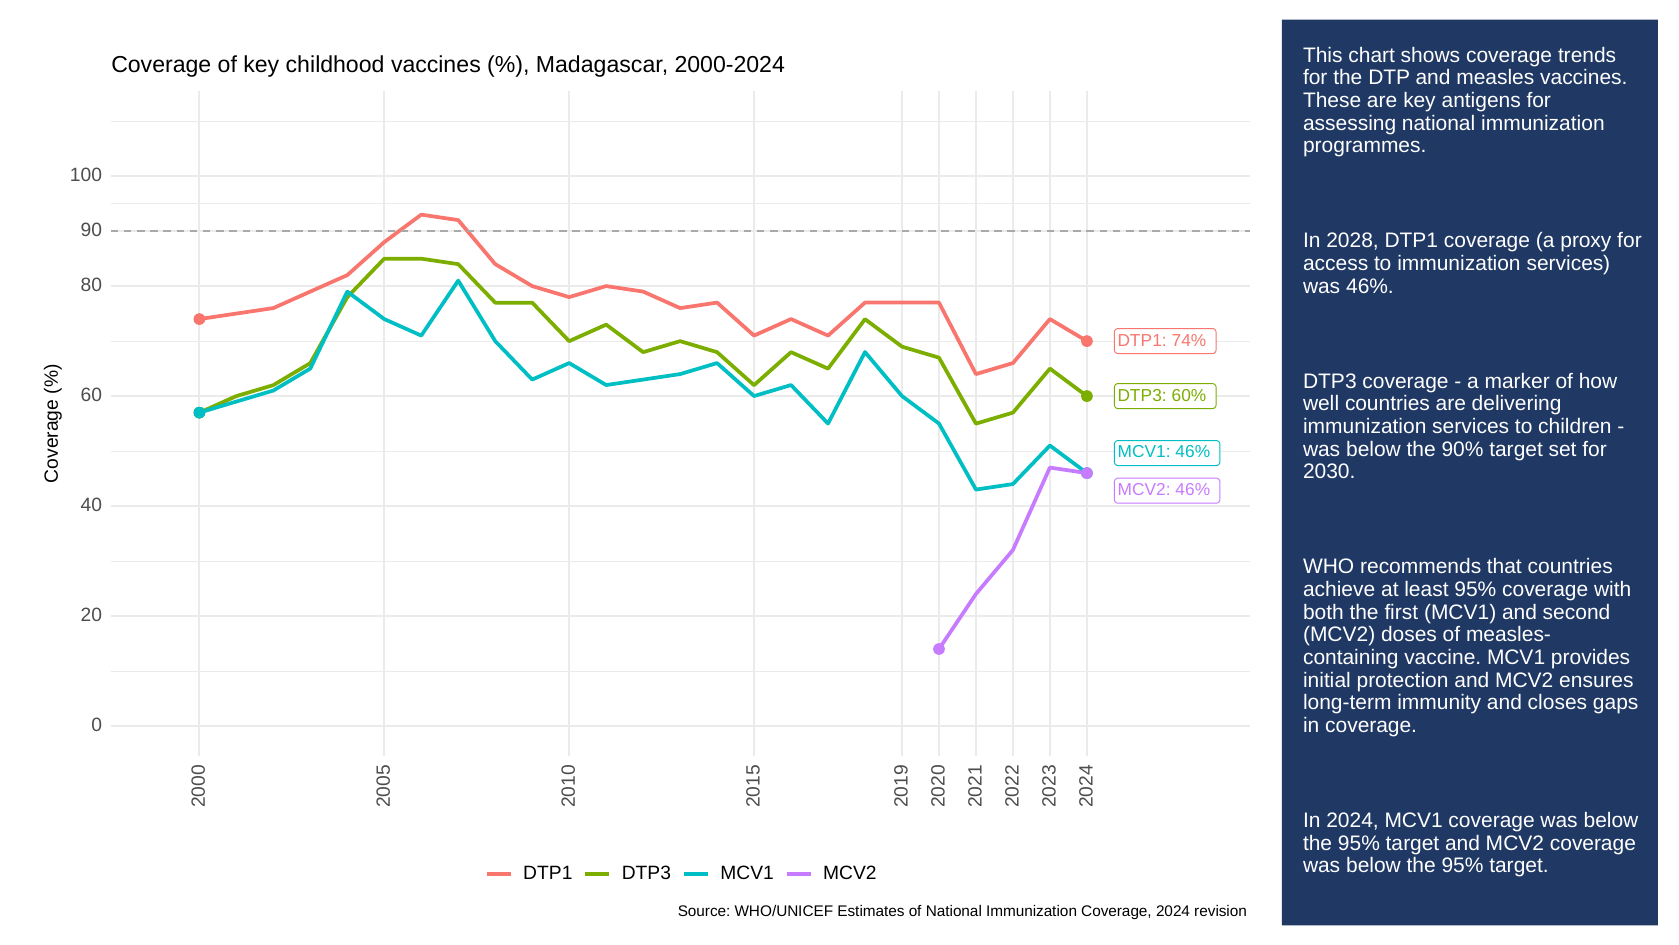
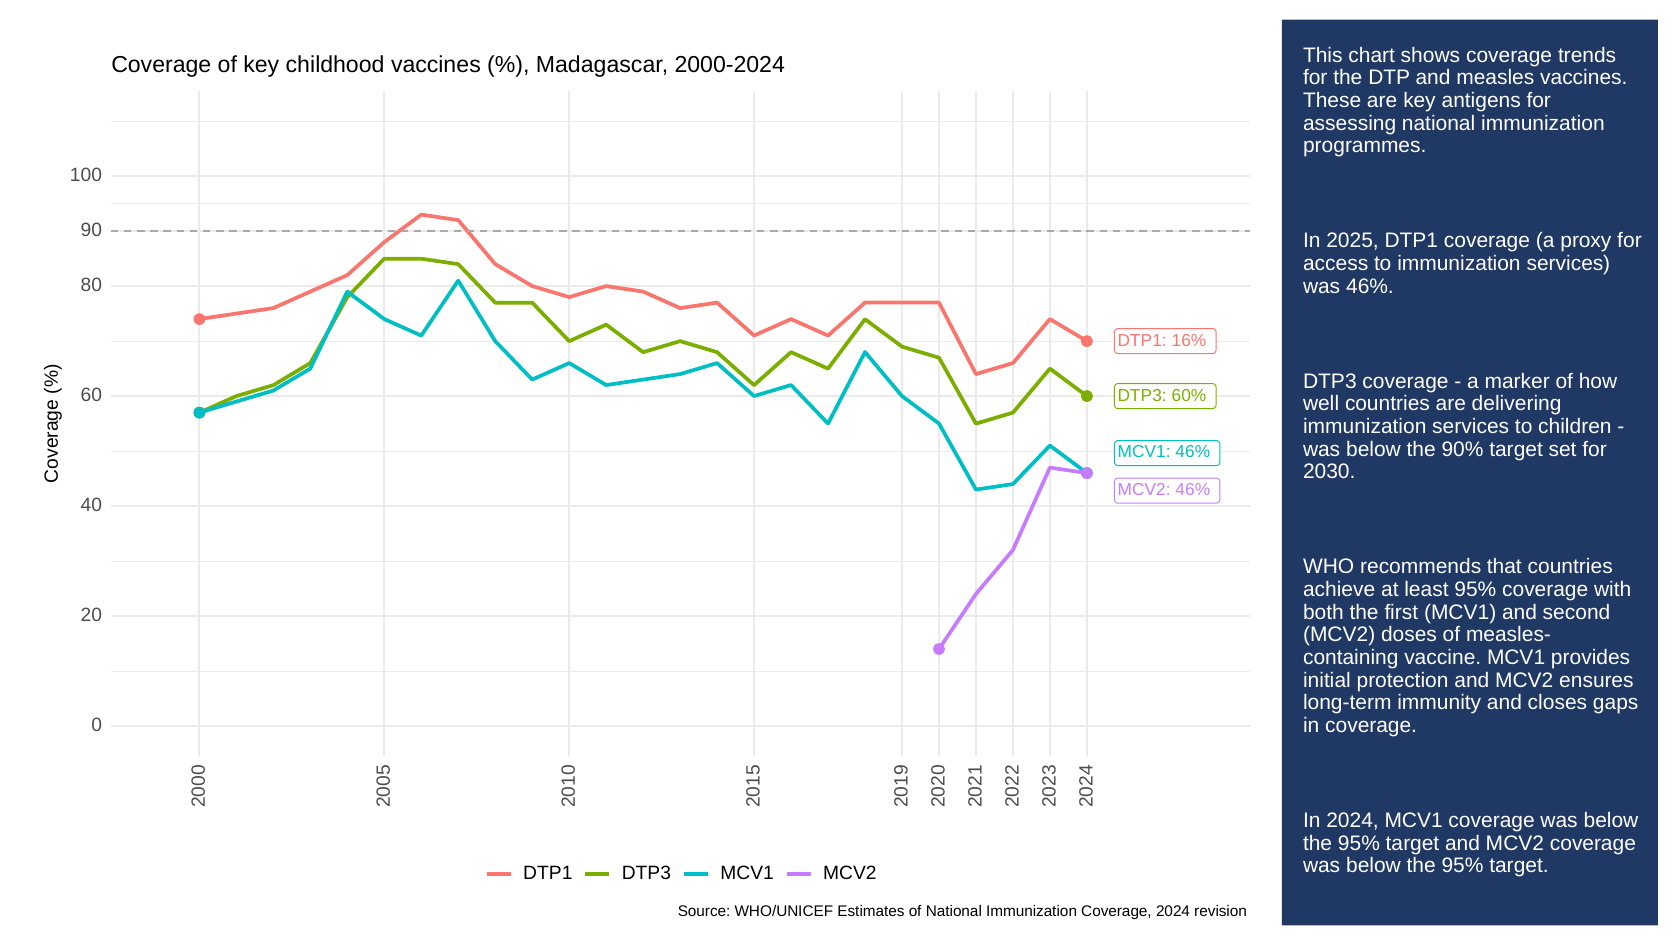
2028: 2028 -> 2025 (1353, 241)
74%: 74% -> 16% (1189, 340)
